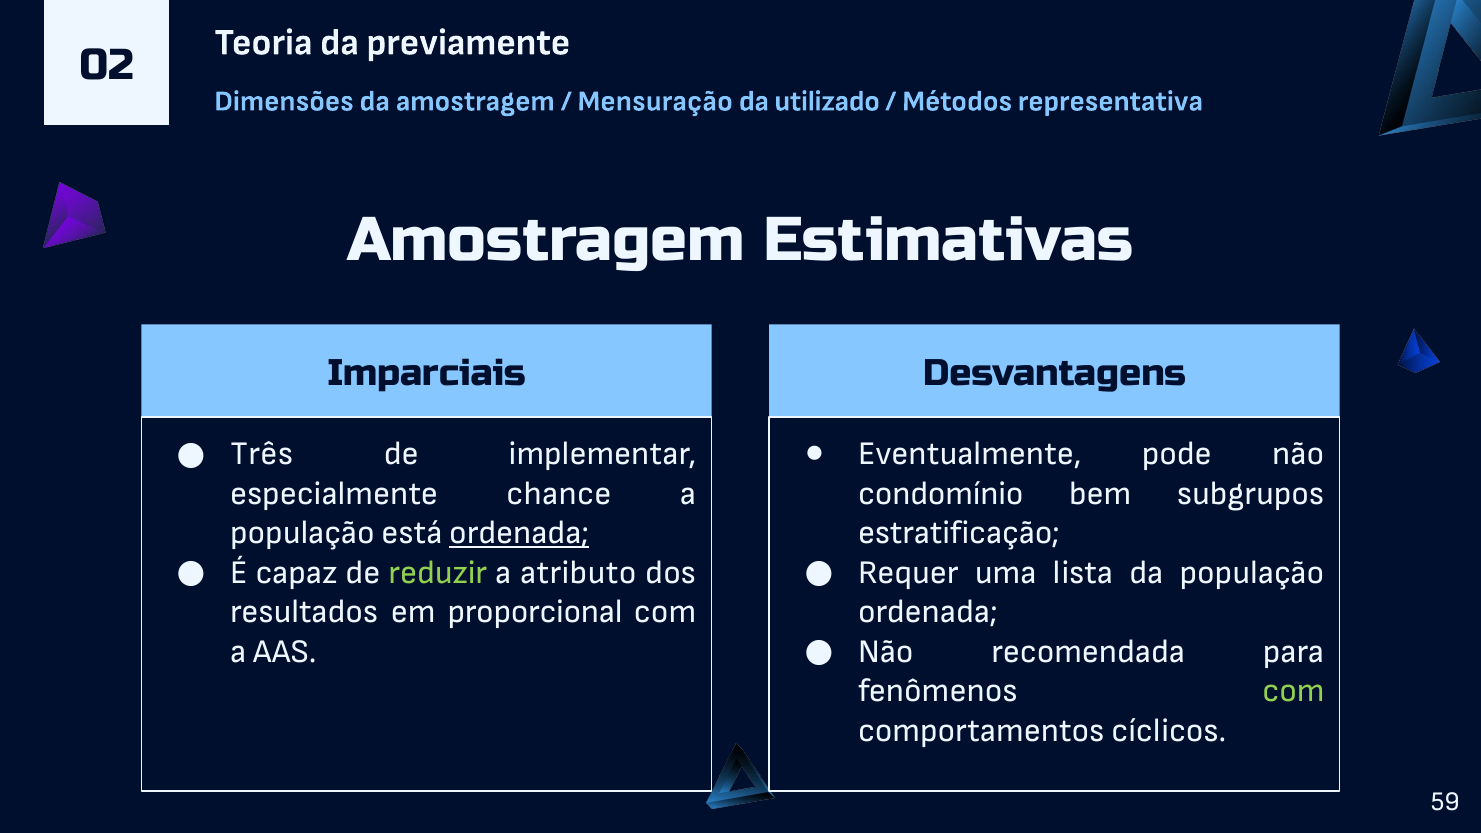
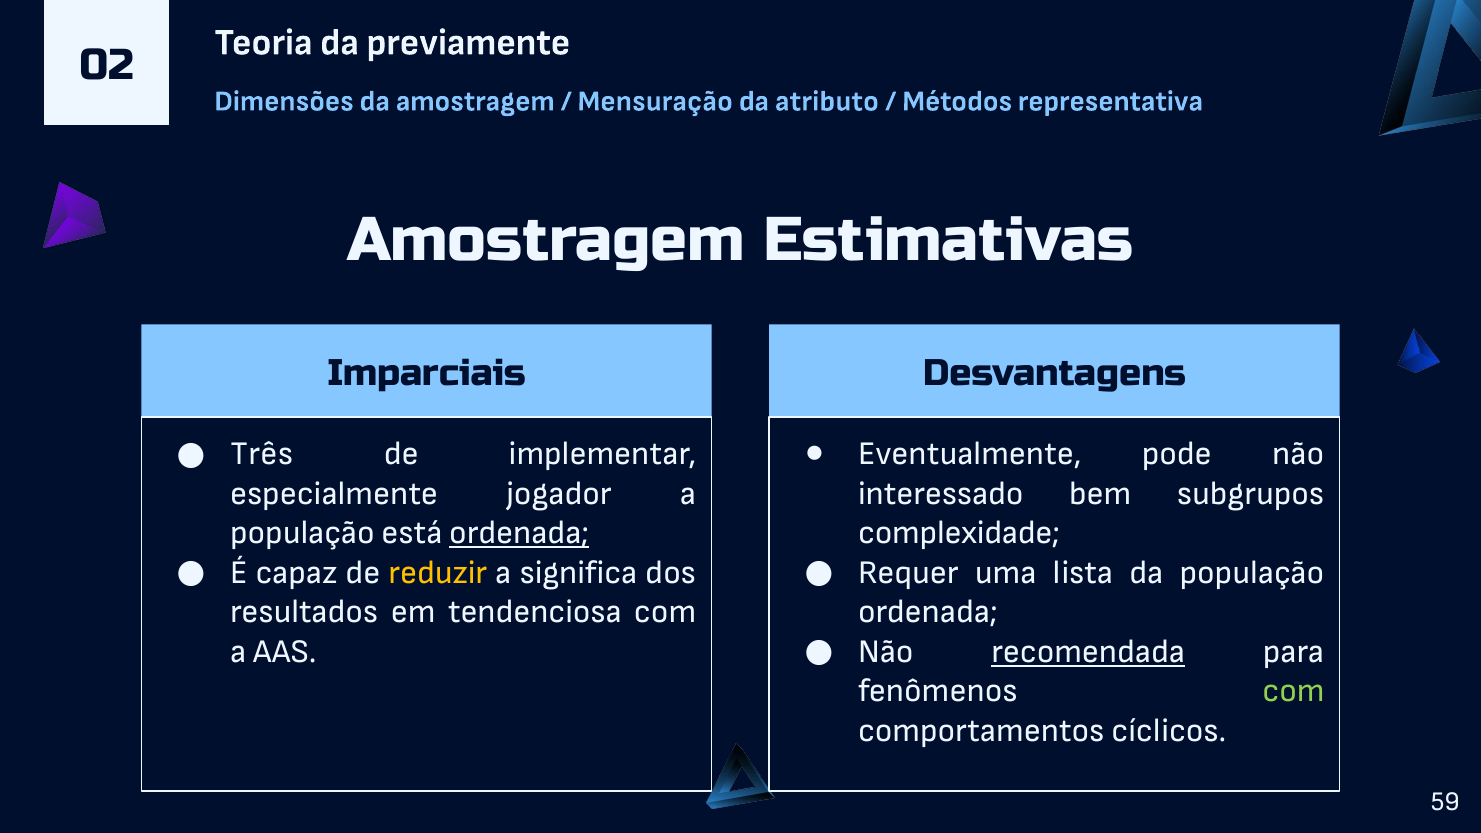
utilizado: utilizado -> atributo (827, 101)
chance: chance -> jogador (559, 494)
condomínio: condomínio -> interessado (941, 494)
estratificação: estratificação -> complexidade (959, 533)
reduzir colour: light green -> yellow (438, 573)
atributo: atributo -> significa (579, 573)
proporcional: proporcional -> tendenciosa (535, 612)
recomendada underline: none -> present (1088, 651)
